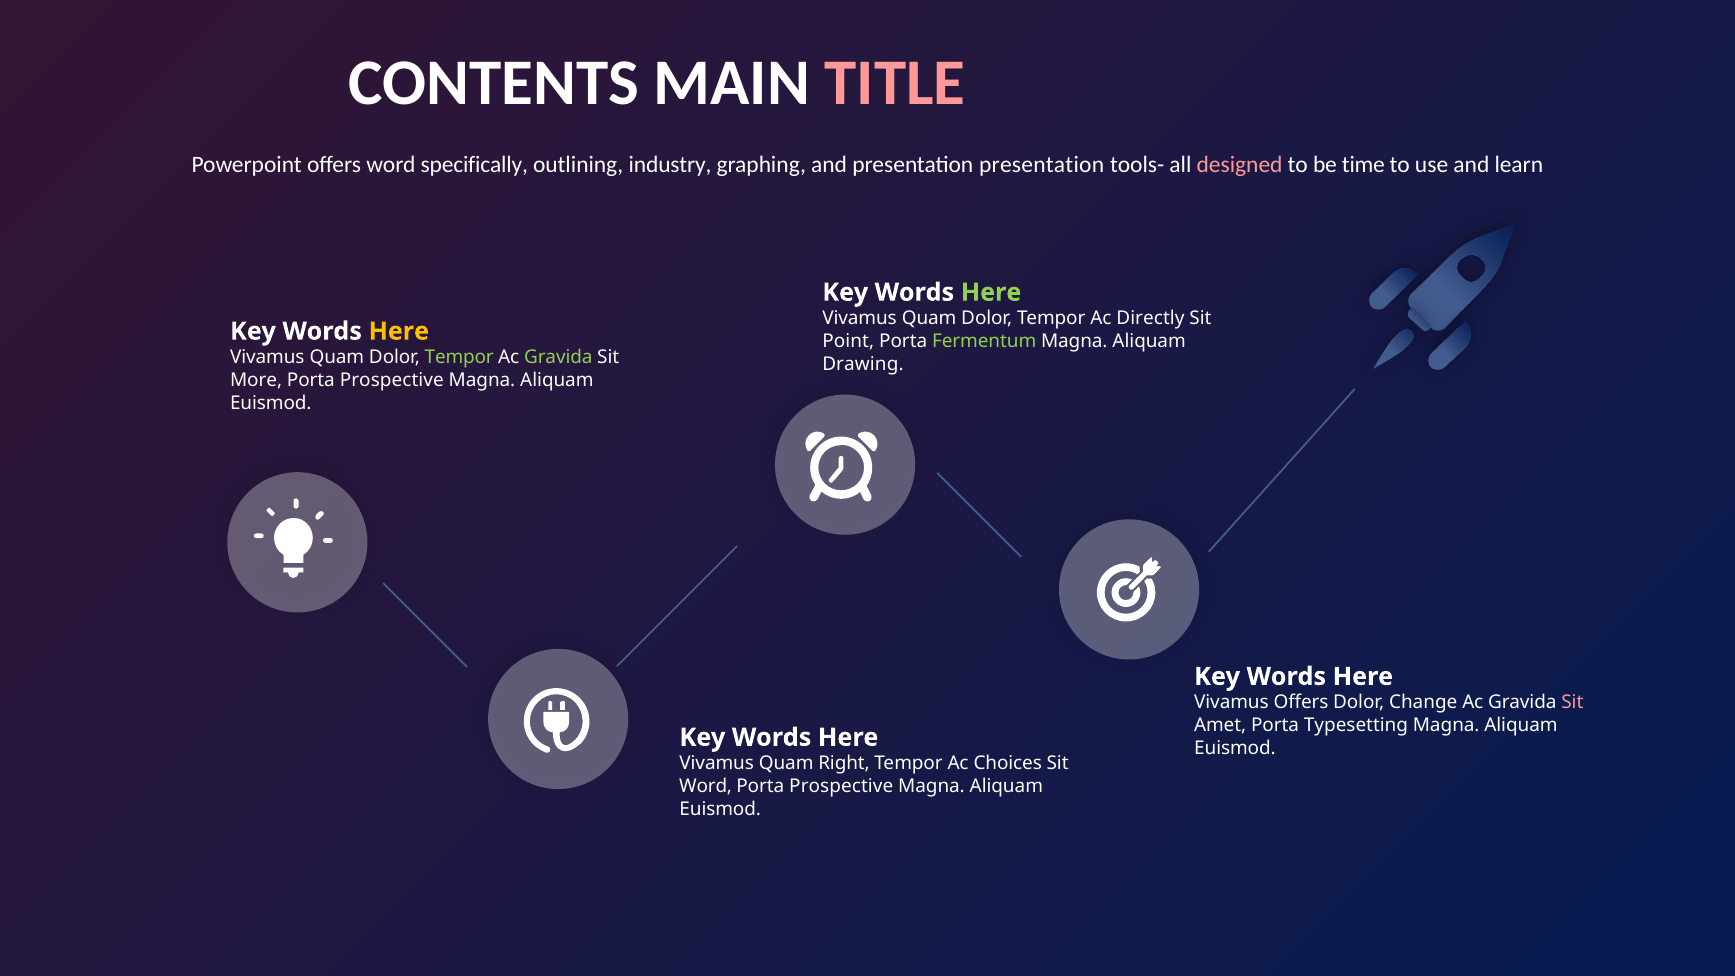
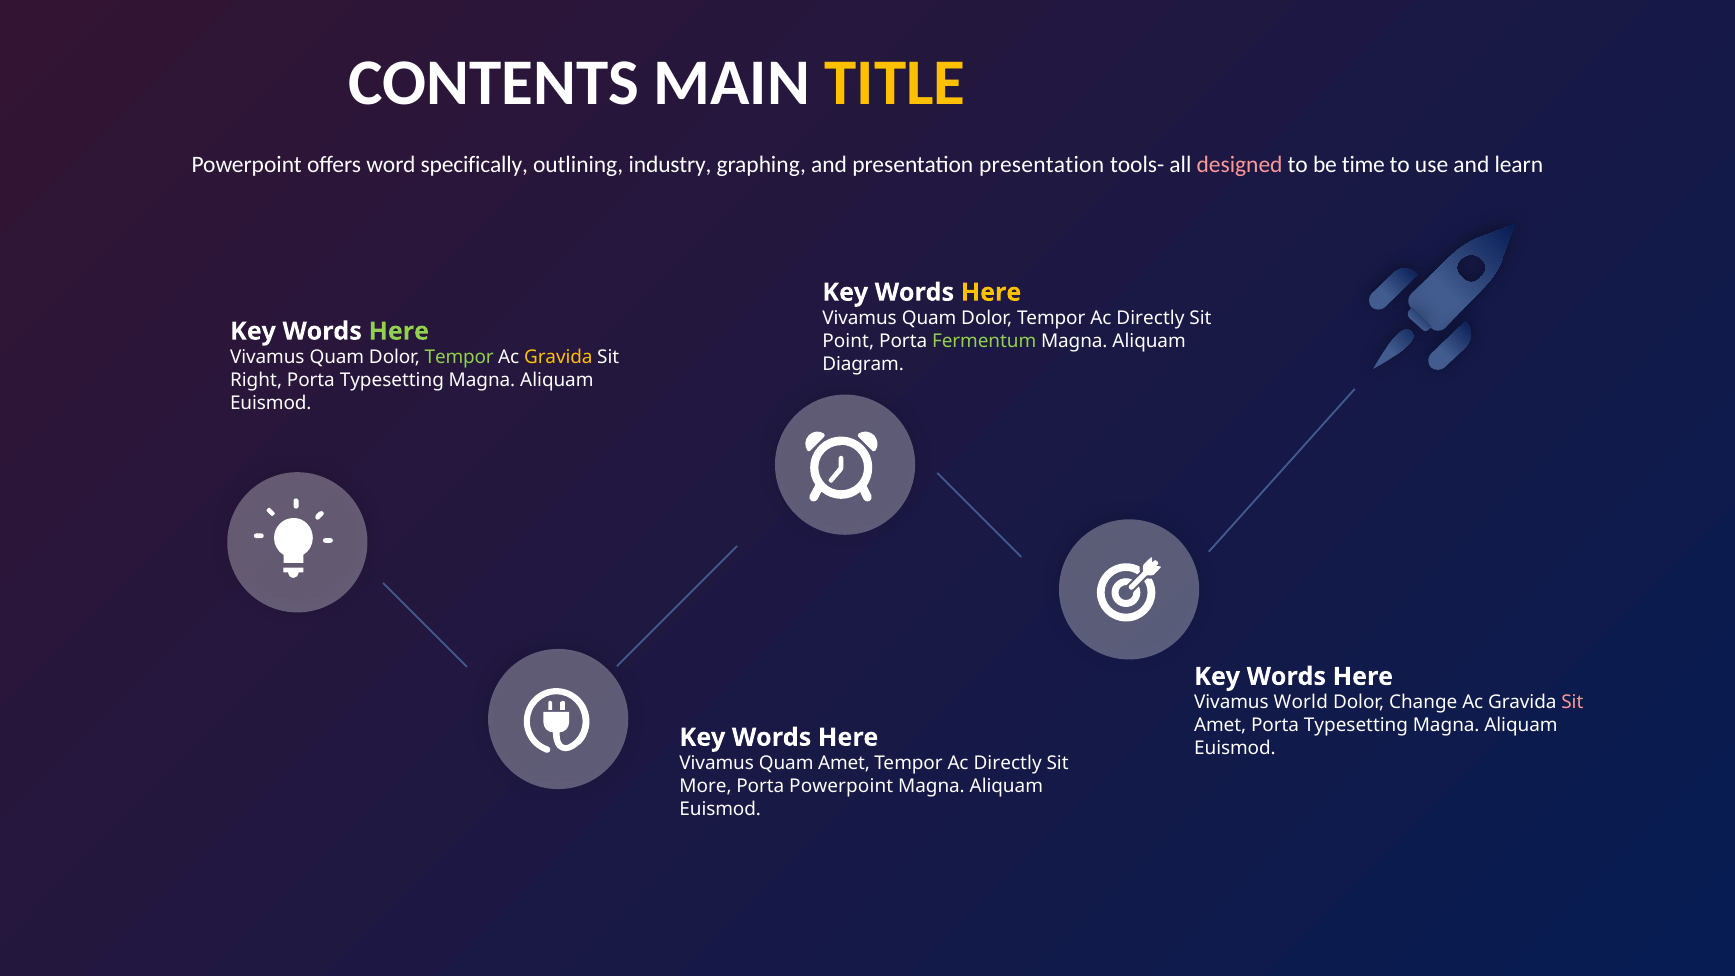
TITLE colour: pink -> yellow (895, 83)
Here colour: light green -> yellow (991, 292)
Here colour: yellow -> light green (399, 331)
Gravida colour: light green -> yellow (558, 357)
Drawing: Drawing -> Diagram (863, 364)
More: More -> Right (256, 380)
Prospective: Prospective -> Typesetting (392, 380)
Vivamus Offers: Offers -> World (1301, 703)
Quam Right: Right -> Amet (844, 763)
Choices: Choices -> Directly (1008, 763)
Word: Word -> More (706, 786)
Prospective: Prospective -> Powerpoint (841, 786)
